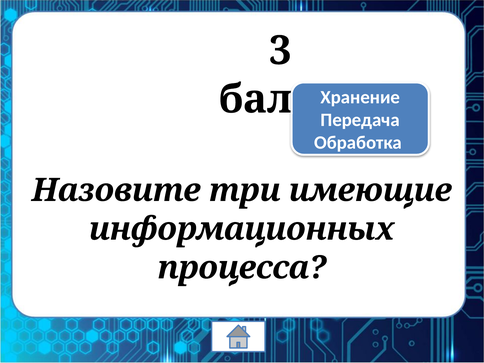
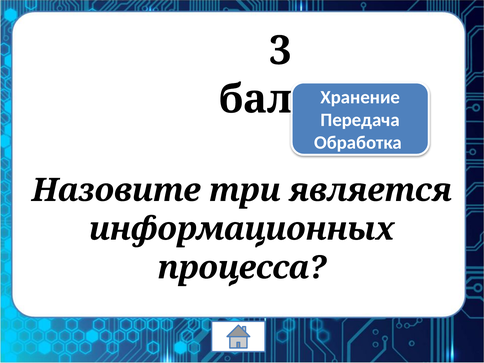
имеющие: имеющие -> является (370, 190)
